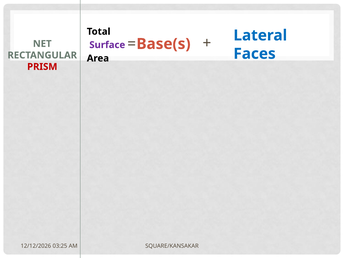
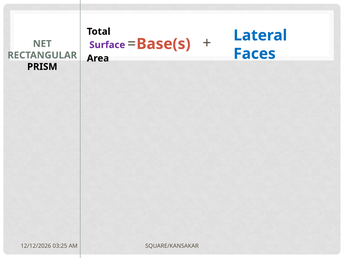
PRISM colour: red -> black (42, 67)
